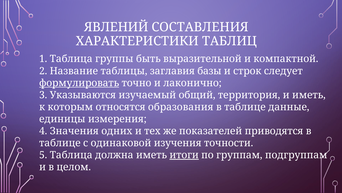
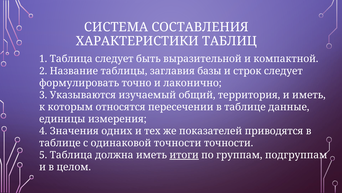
ЯВЛЕНИЙ: ЯВЛЕНИЙ -> СИСТЕМА (116, 27)
Таблица группы: группы -> следует (114, 59)
формулировать underline: present -> none (79, 83)
образования: образования -> пересечении (181, 107)
одинаковой изучения: изучения -> точности (178, 143)
